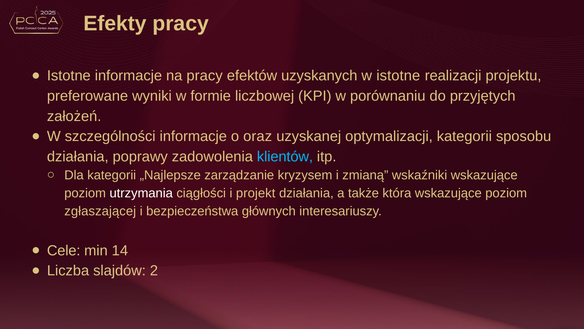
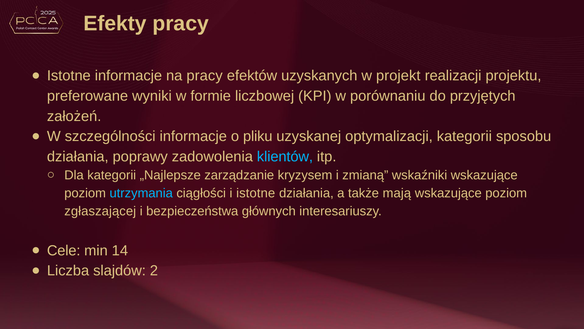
w istotne: istotne -> projekt (398, 76)
oraz: oraz -> pliku (258, 136)
utrzymania colour: white -> light blue (141, 193)
i projekt: projekt -> istotne (256, 193)
która: która -> mają (397, 193)
